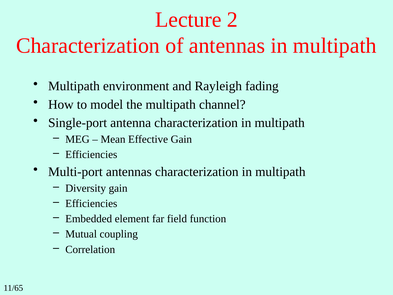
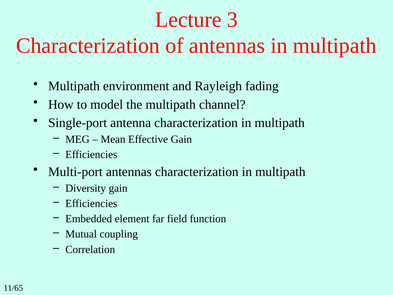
2: 2 -> 3 (232, 20)
